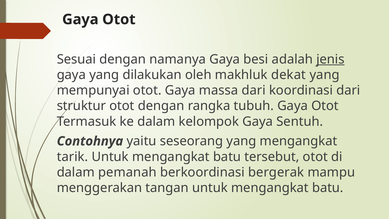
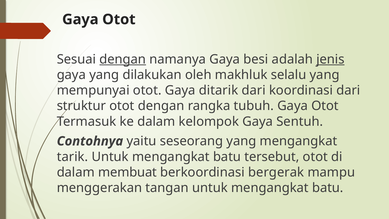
dengan underline: none -> present (123, 59)
dekat: dekat -> selalu (289, 75)
massa: massa -> ditarik (219, 90)
pemanah: pemanah -> membuat (128, 172)
